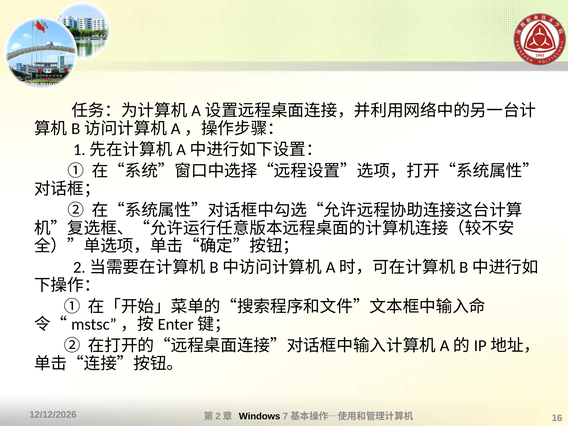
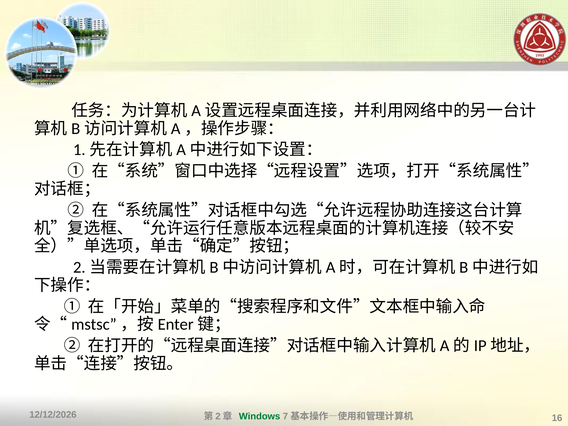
Windows colour: black -> green (260, 416)
